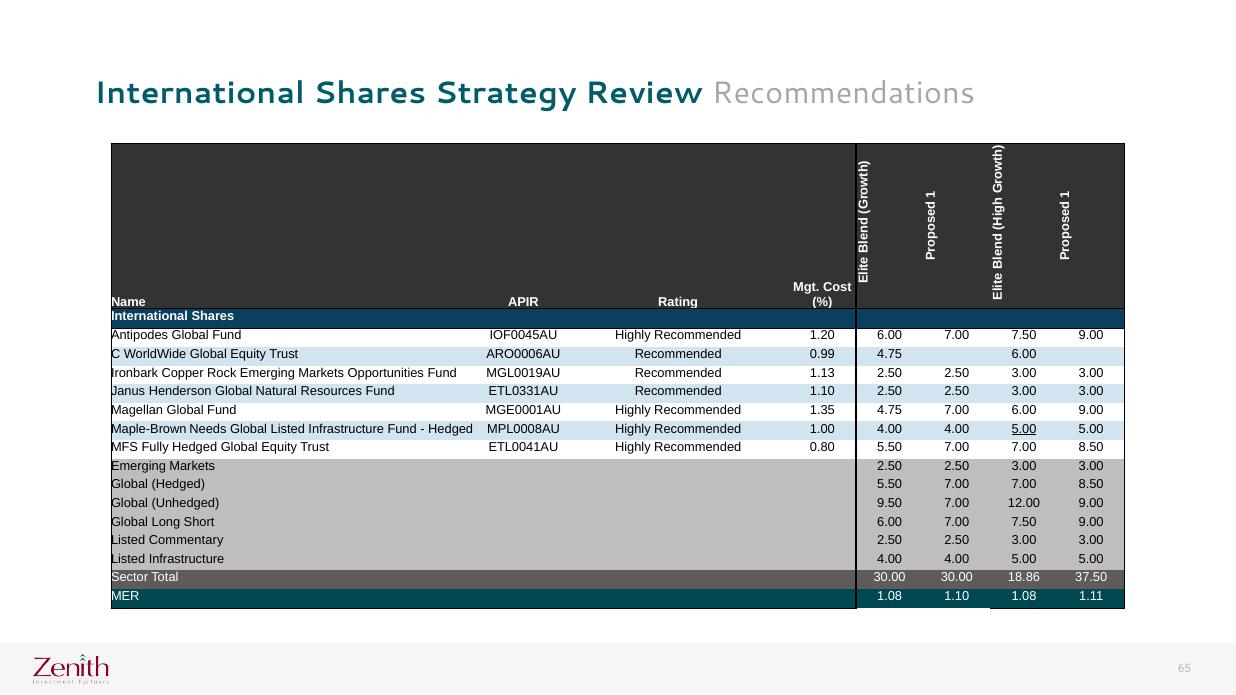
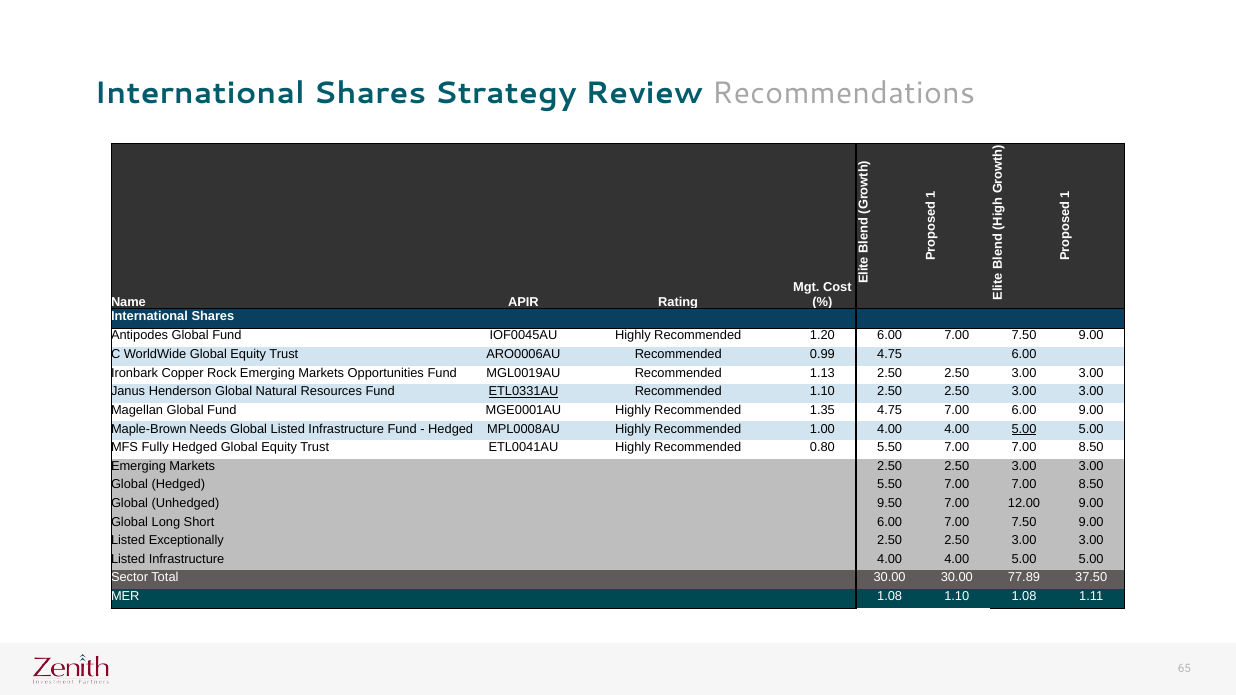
ETL0331AU underline: none -> present (523, 392)
Commentary: Commentary -> Exceptionally (186, 541)
18.86: 18.86 -> 77.89 (1024, 578)
